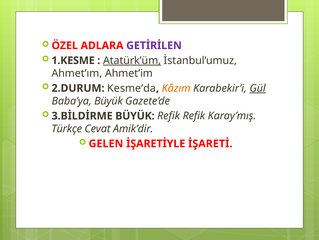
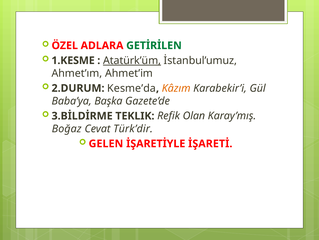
GETİRİLEN colour: purple -> green (154, 45)
Gül underline: present -> none (258, 88)
Baba’ya Büyük: Büyük -> Başka (108, 101)
3.BİLDİRME BÜYÜK: BÜYÜK -> TEKLIK (135, 116)
Refik Refik: Refik -> Olan (194, 116)
Türkçe: Türkçe -> Boğaz (67, 128)
Amik’dir: Amik’dir -> Türk’dir (133, 128)
